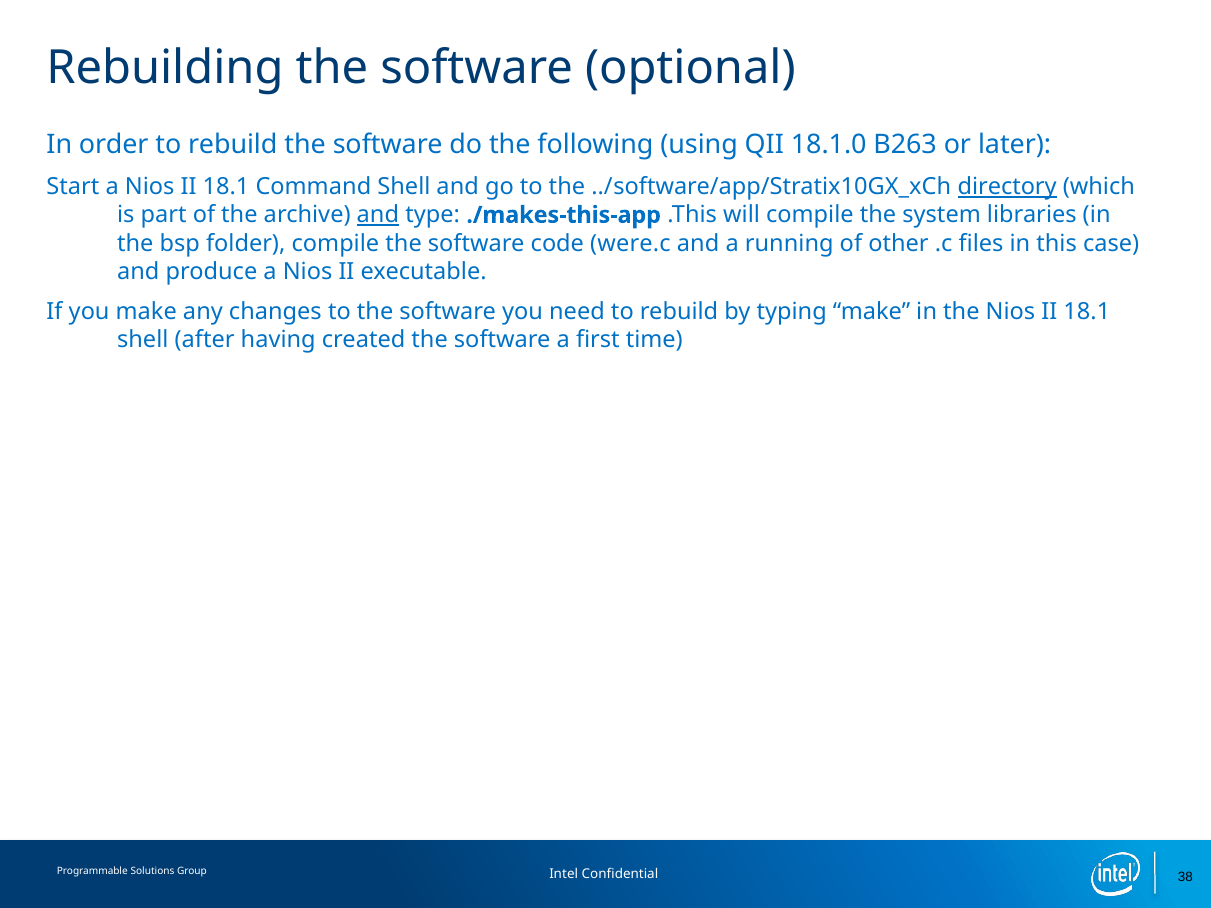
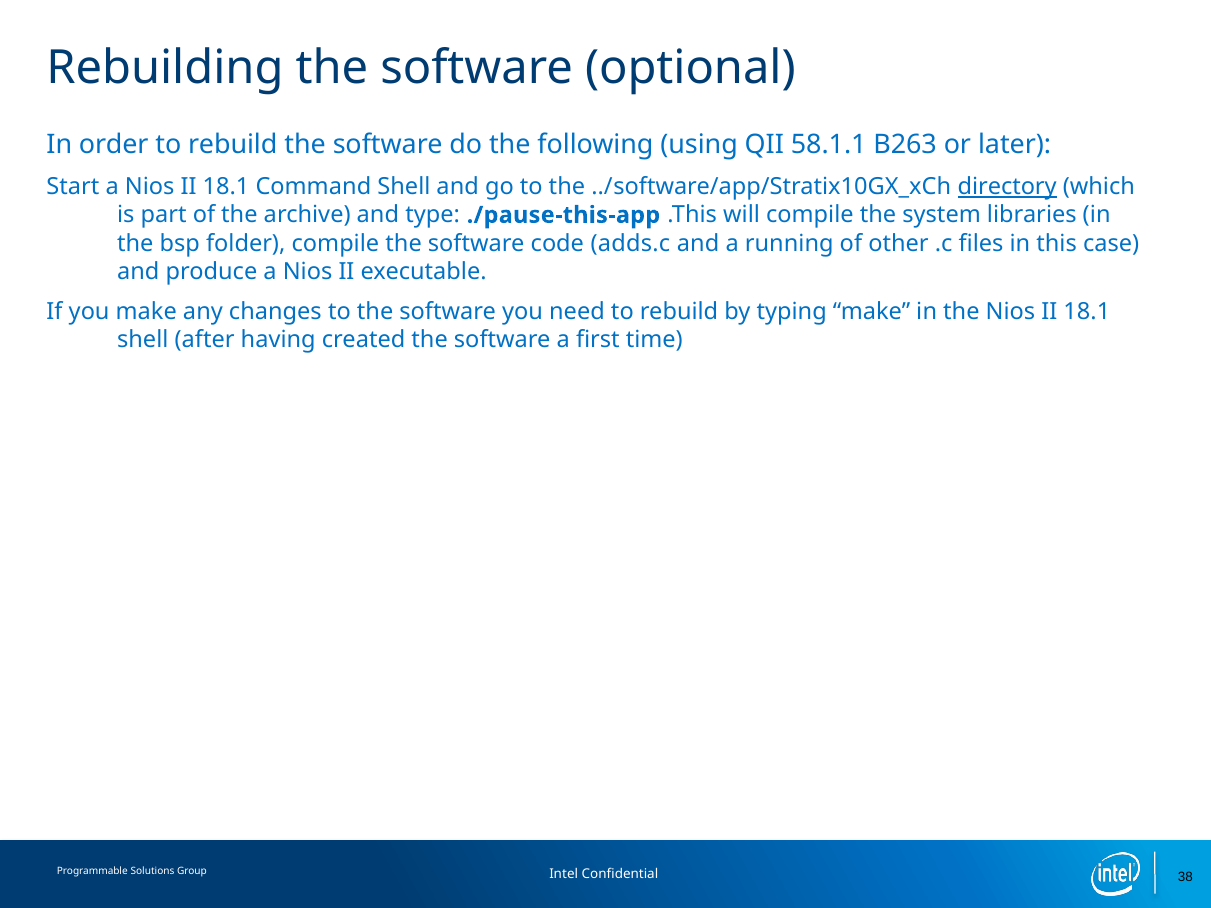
18.1.0: 18.1.0 -> 58.1.1 (829, 145)
and underline: present -> none (378, 215)
./makes-this-app: ./makes-this-app -> ./pause-this-app (563, 215)
were.c: were.c -> adds.c (630, 243)
